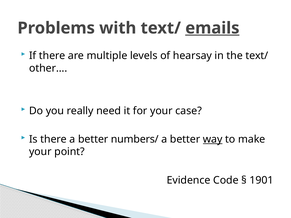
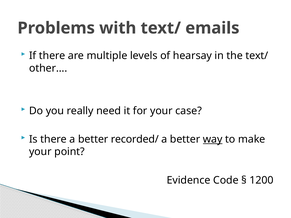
emails underline: present -> none (212, 28)
numbers/: numbers/ -> recorded/ (135, 139)
1901: 1901 -> 1200 (261, 180)
